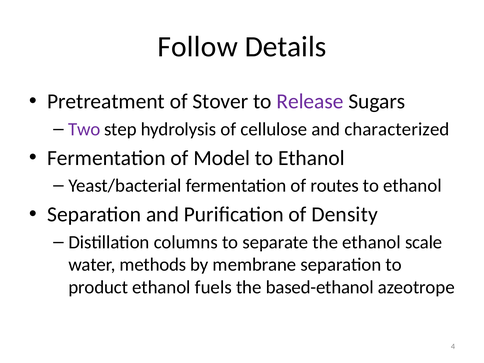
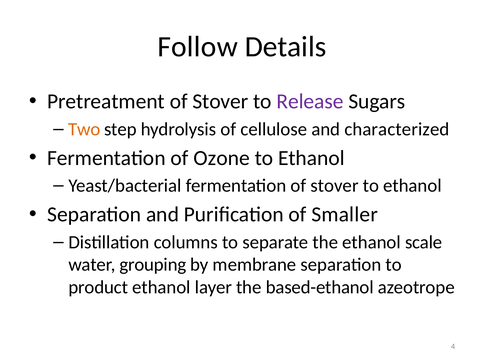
Two colour: purple -> orange (84, 129)
Model: Model -> Ozone (222, 158)
fermentation of routes: routes -> stover (334, 186)
Density: Density -> Smaller (345, 214)
methods: methods -> grouping (153, 265)
fuels: fuels -> layer (213, 287)
